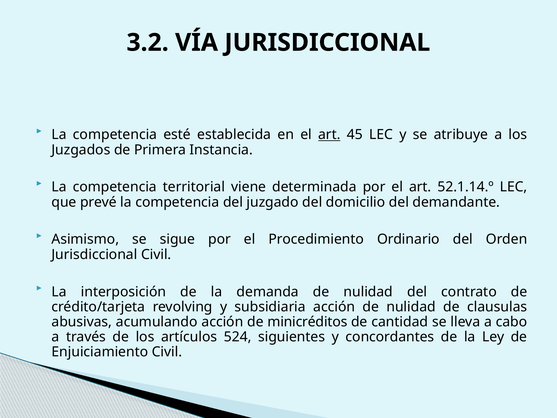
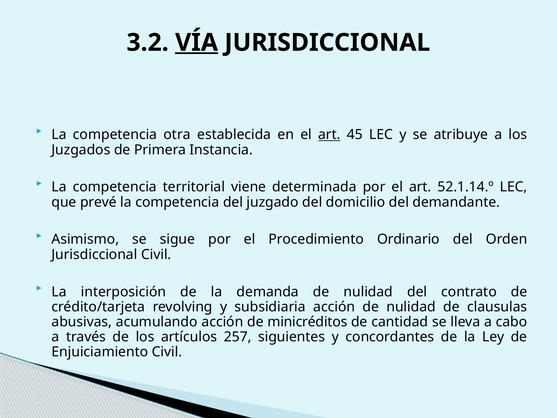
VÍA underline: none -> present (197, 43)
esté: esté -> otra (177, 135)
524: 524 -> 257 (238, 337)
